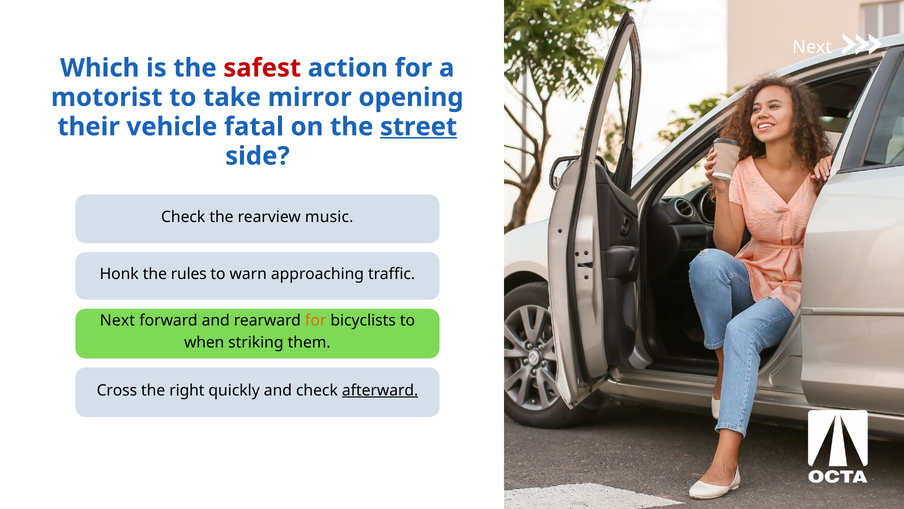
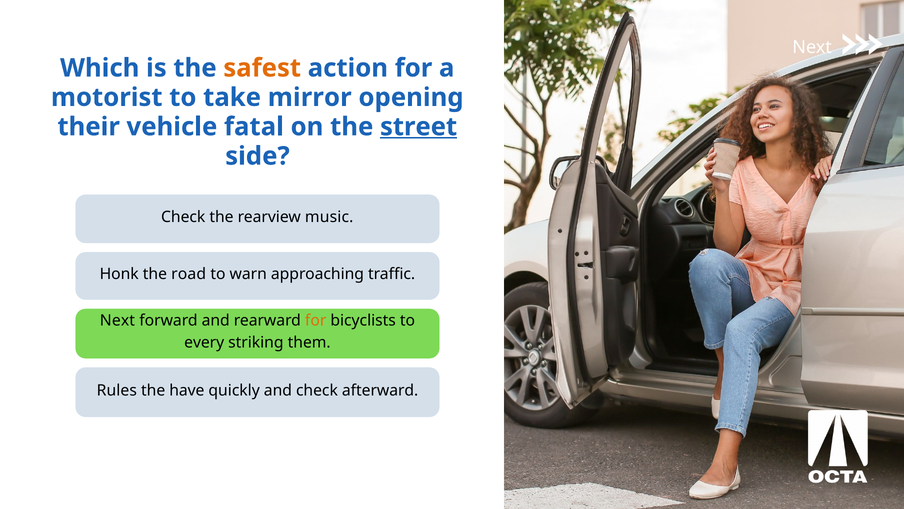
safest colour: red -> orange (262, 68)
rules: rules -> road (189, 274)
when: when -> every (204, 342)
Cross: Cross -> Rules (117, 390)
right: right -> have (187, 390)
afterward underline: present -> none (380, 390)
